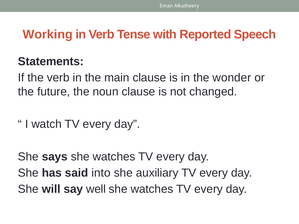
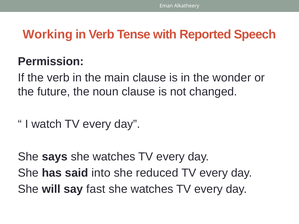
Statements: Statements -> Permission (51, 62)
auxiliary: auxiliary -> reduced (157, 173)
well: well -> fast (96, 189)
